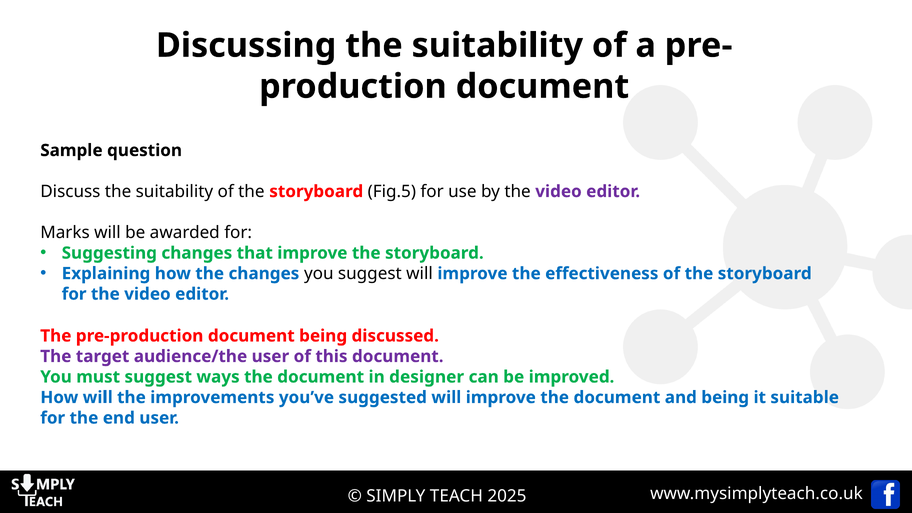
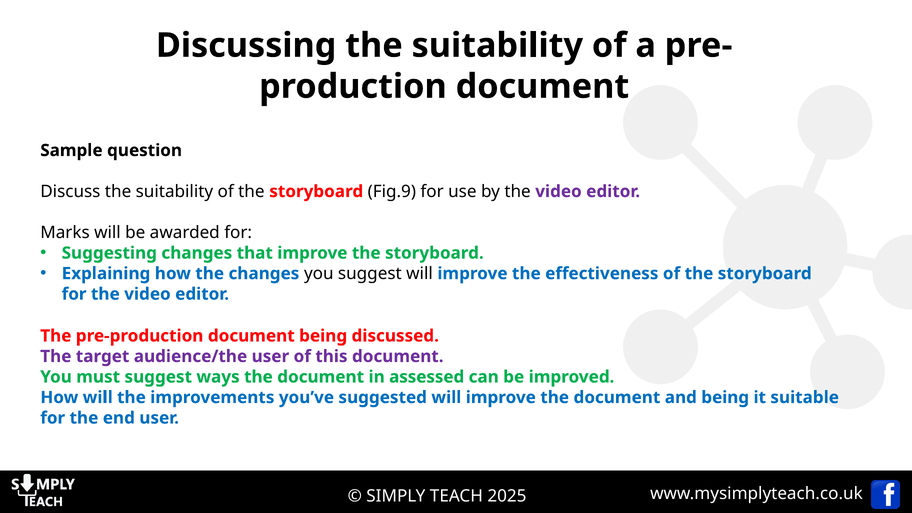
Fig.5: Fig.5 -> Fig.9 (392, 191)
designer: designer -> assessed (427, 377)
